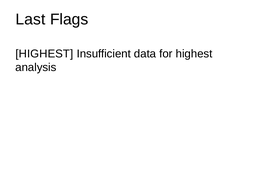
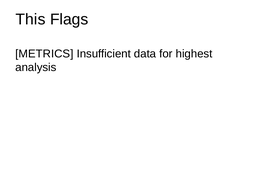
Last: Last -> This (30, 19)
HIGHEST: HIGHEST -> METRICS (44, 54)
